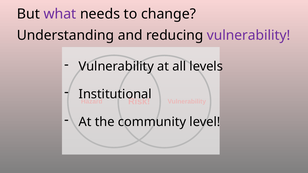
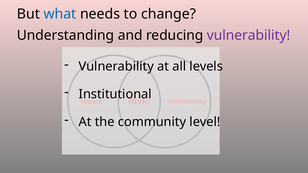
what colour: purple -> blue (60, 14)
